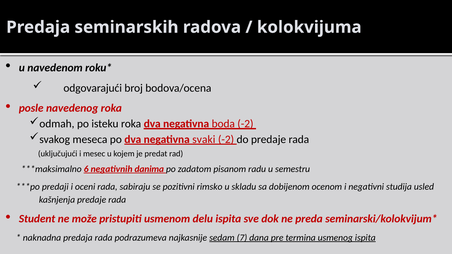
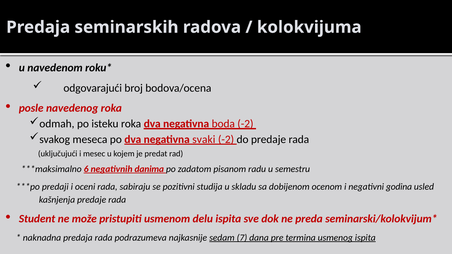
rimsko: rimsko -> studija (210, 187)
studija: studija -> godina (399, 187)
